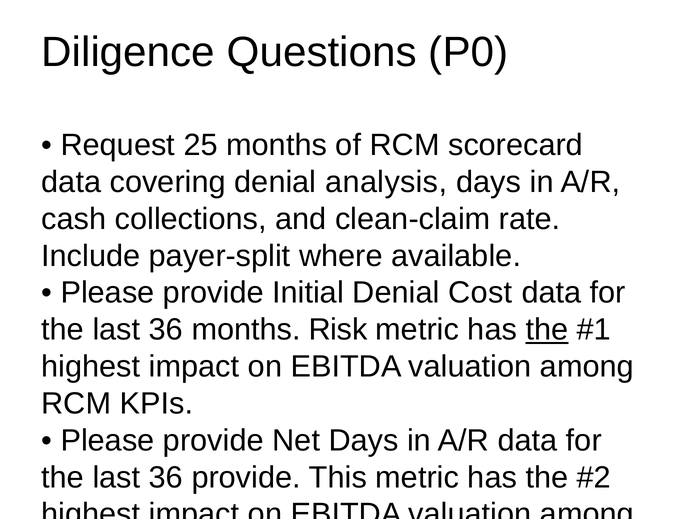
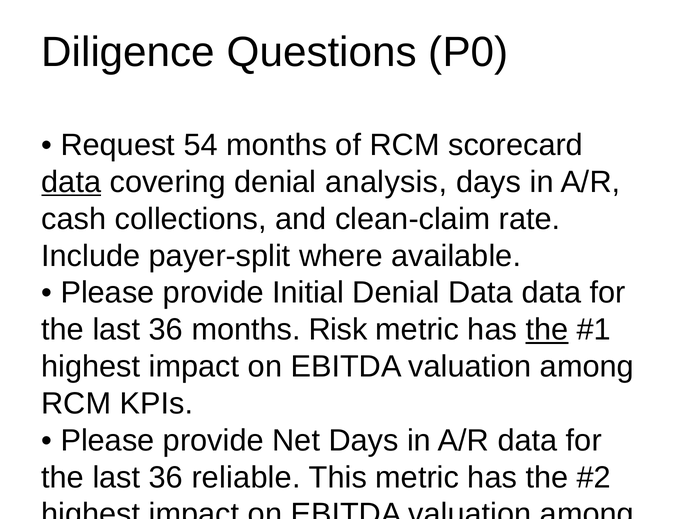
25: 25 -> 54 (201, 145)
data underline: none -> present (71, 182)
Denial Cost: Cost -> Data (481, 292)
36 provide: provide -> reliable (246, 477)
